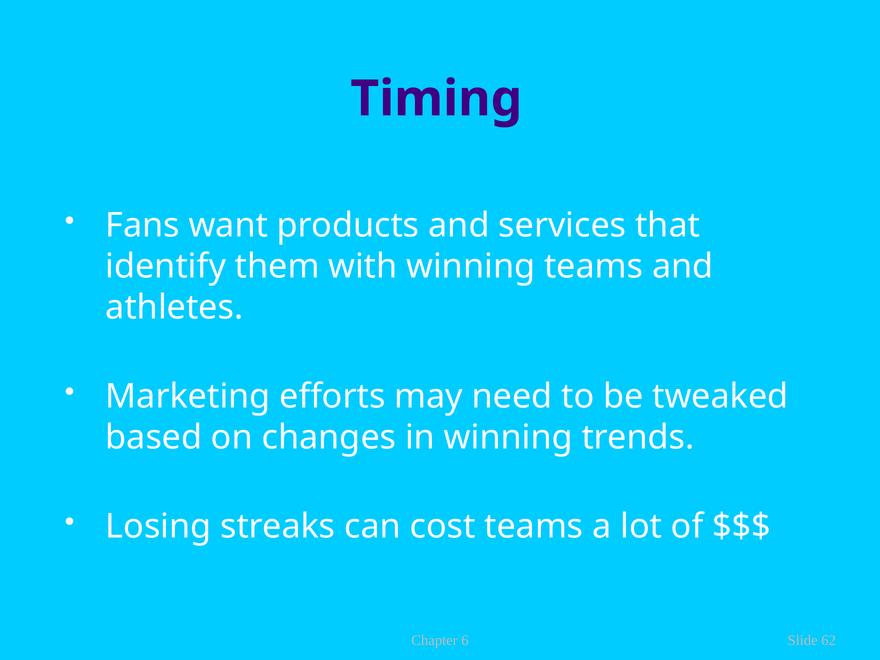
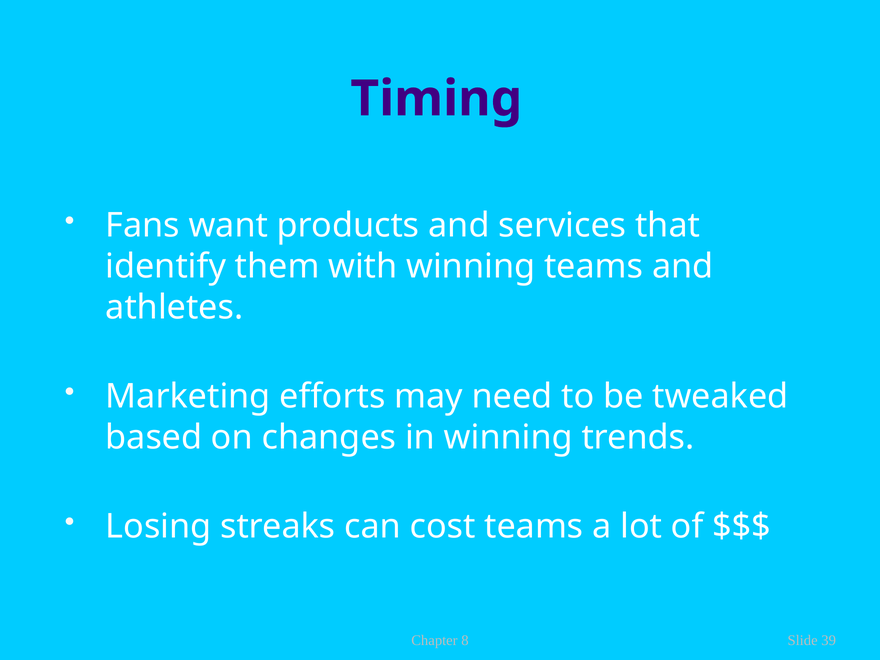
6: 6 -> 8 (465, 641)
62: 62 -> 39 (829, 641)
